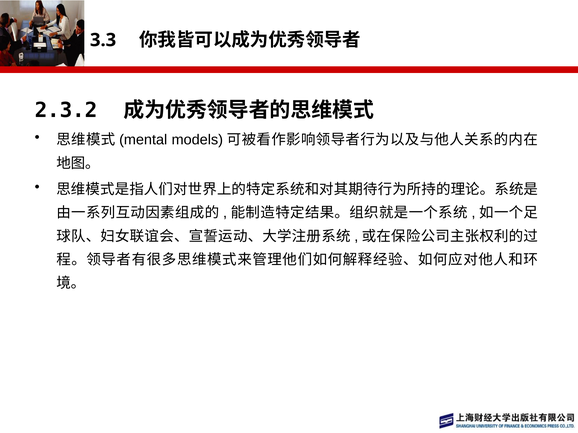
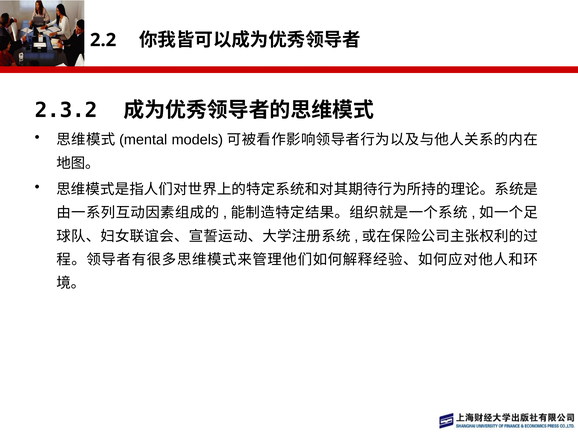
3.3: 3.3 -> 2.2 (103, 40)
